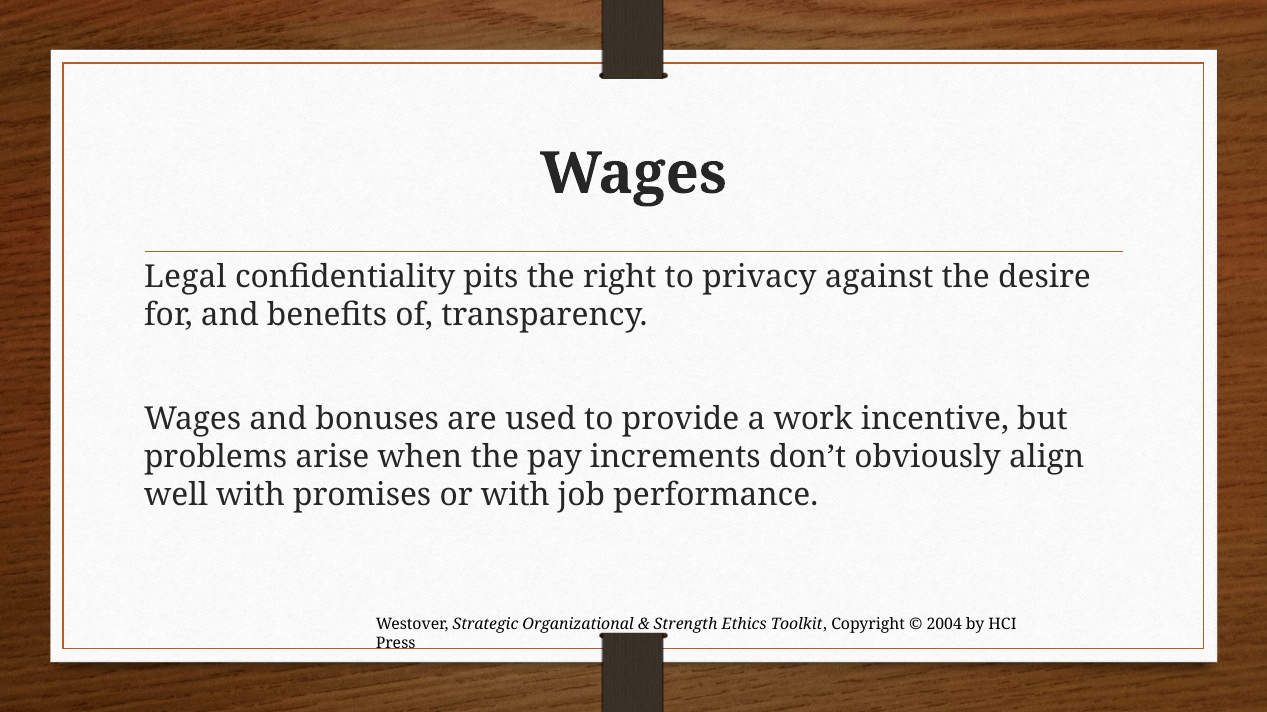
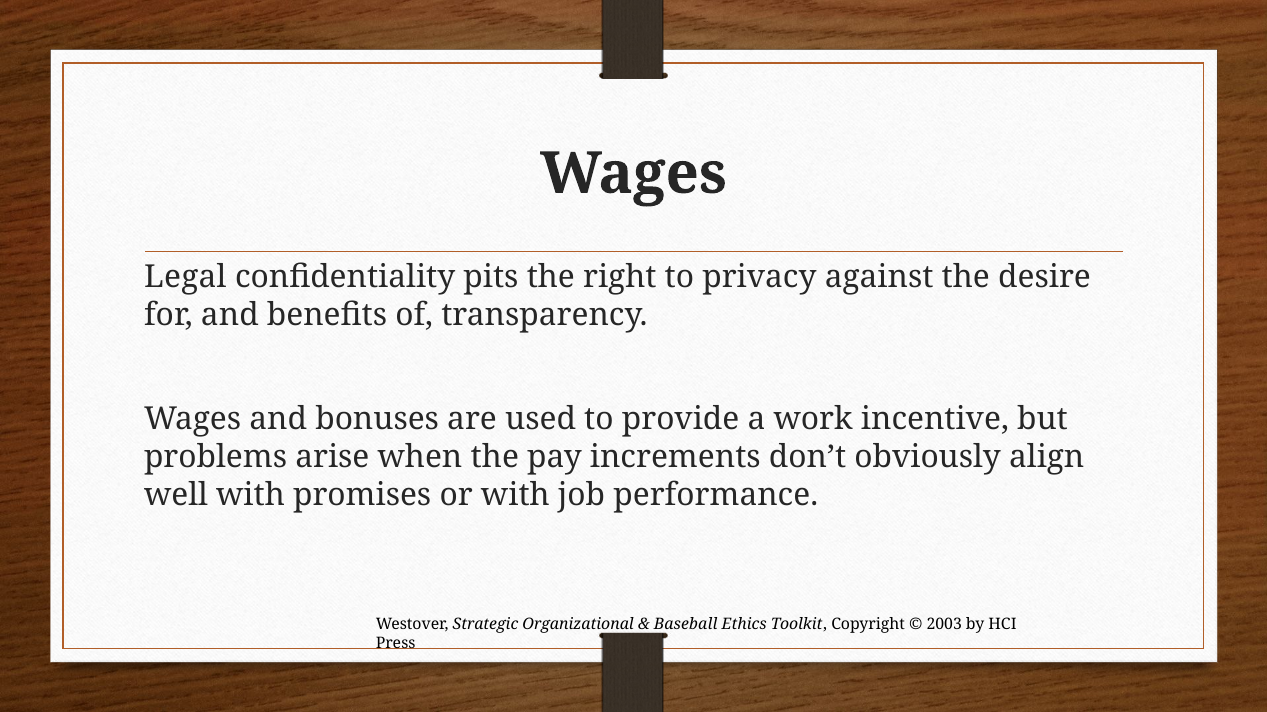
Strength: Strength -> Baseball (686, 625)
2004: 2004 -> 2003 (944, 625)
